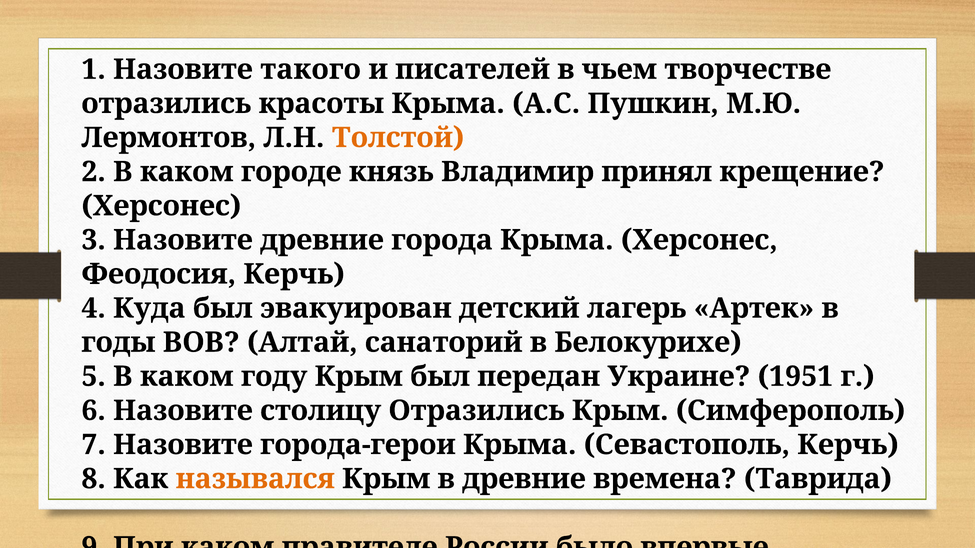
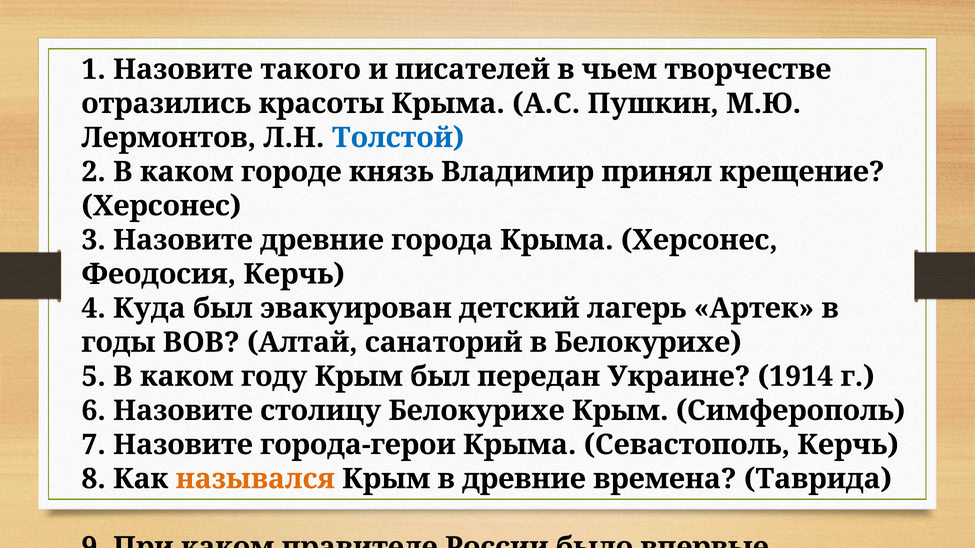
Толстой colour: orange -> blue (398, 138)
1951: 1951 -> 1914 (795, 377)
столицу Отразились: Отразились -> Белокурихе (477, 411)
